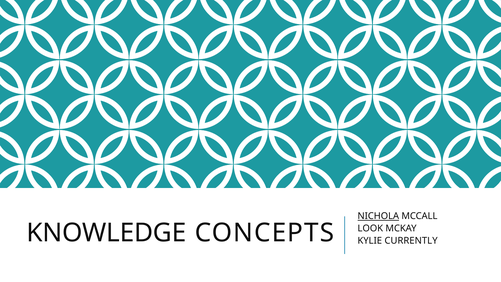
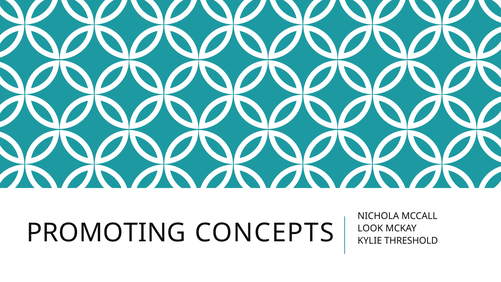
NICHOLA underline: present -> none (378, 216)
KNOWLEDGE: KNOWLEDGE -> PROMOTING (106, 233)
CURRENTLY: CURRENTLY -> THRESHOLD (411, 241)
